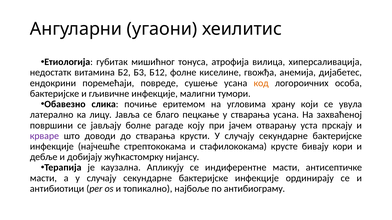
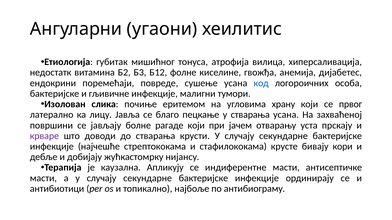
код colour: orange -> blue (261, 83)
Обавезно: Обавезно -> Изолован (65, 104)
увула: увула -> првог (351, 104)
рагаде коју: коју -> који (196, 126)
